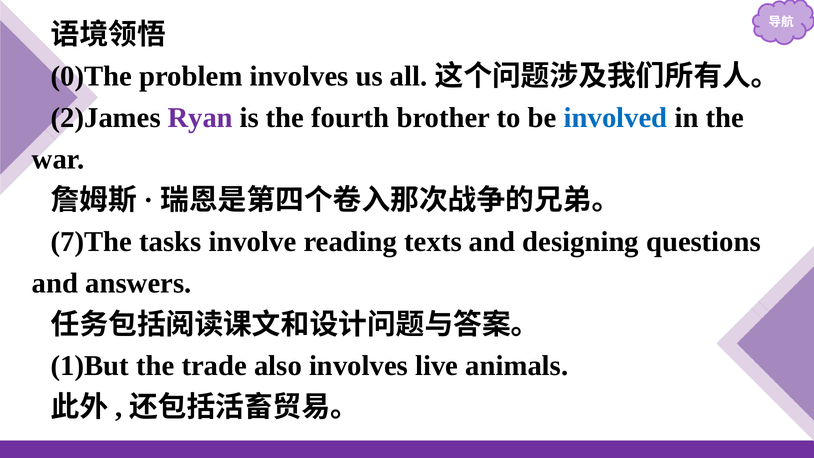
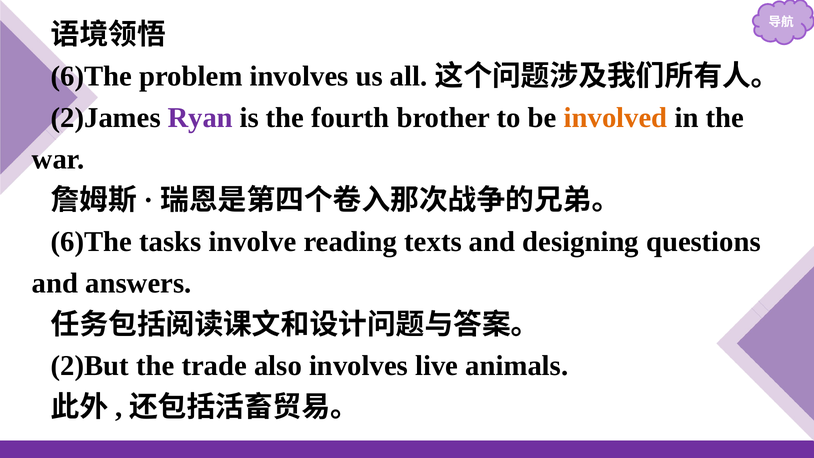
0)The: 0)The -> 6)The (91, 76)
involved colour: blue -> orange (616, 118)
7)The: 7)The -> 6)The (91, 242)
1)But: 1)But -> 2)But (90, 366)
